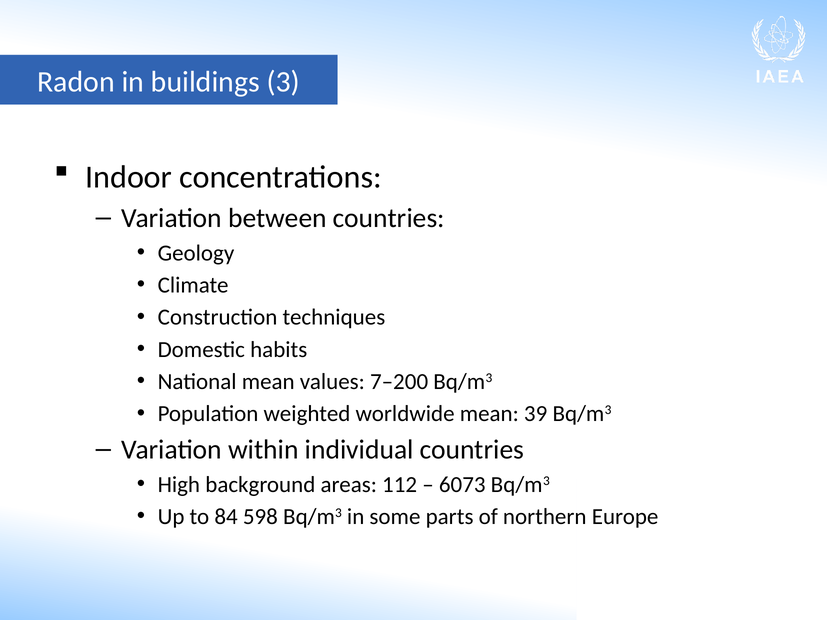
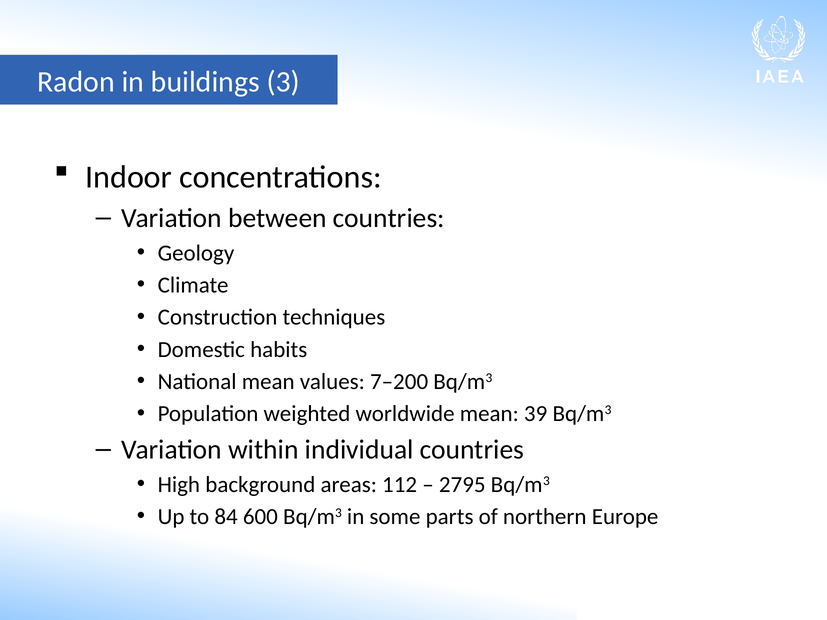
6073: 6073 -> 2795 (462, 485)
598: 598 -> 600 (260, 517)
